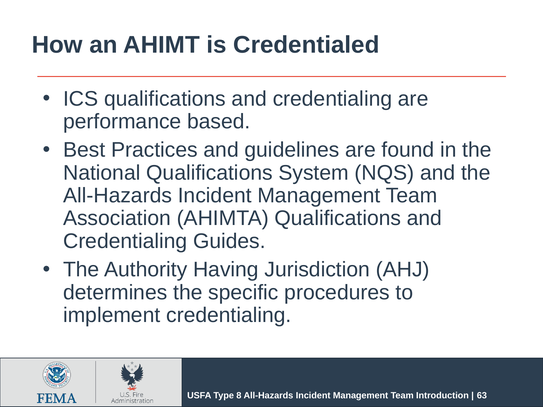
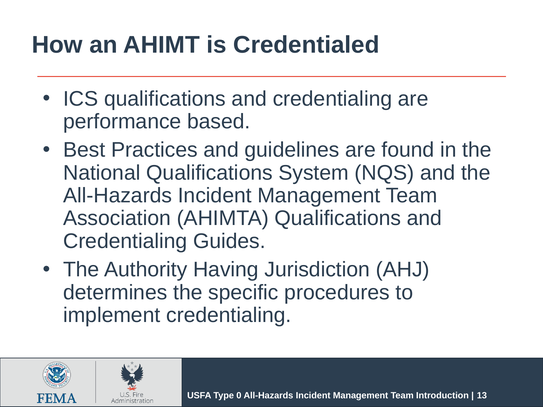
8: 8 -> 0 (239, 396)
63: 63 -> 13 (482, 396)
